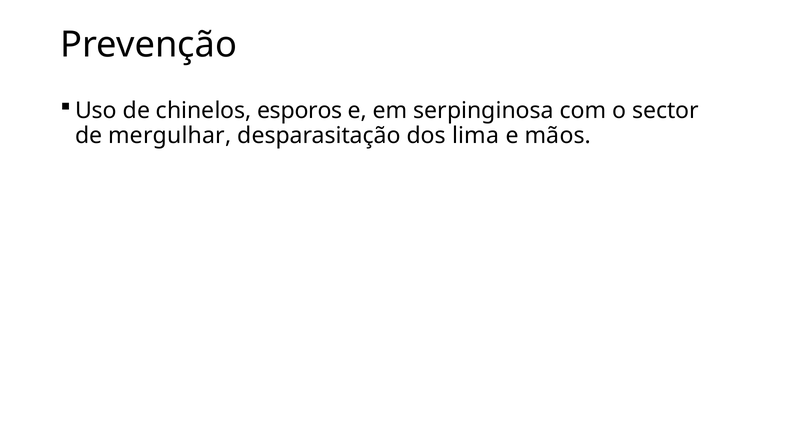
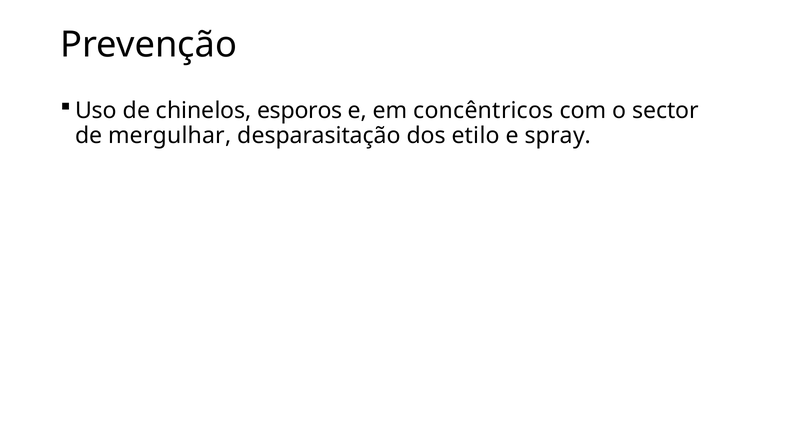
serpinginosa: serpinginosa -> concêntricos (483, 111)
lima: lima -> etilo (476, 135)
mãos: mãos -> spray (558, 135)
